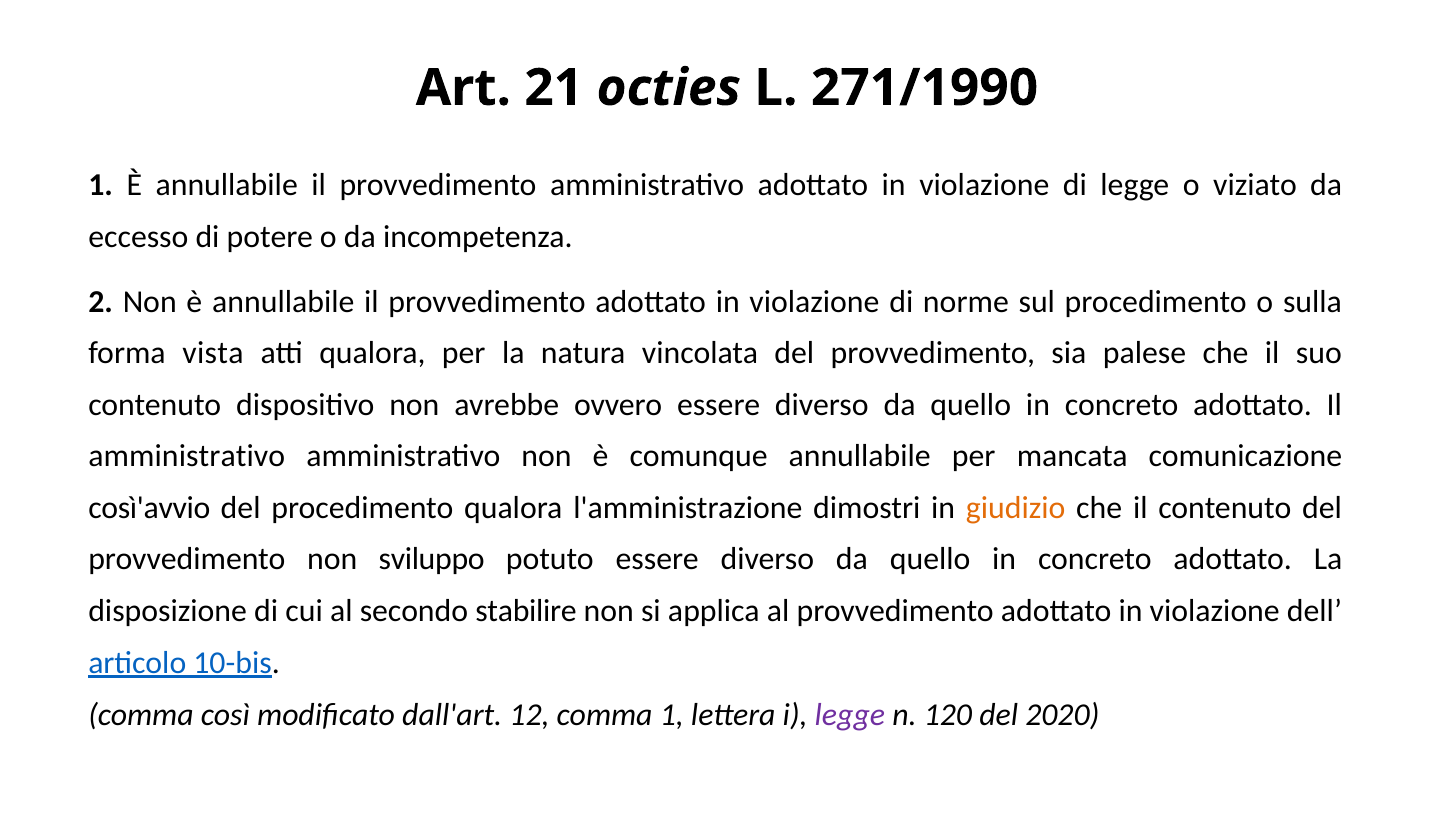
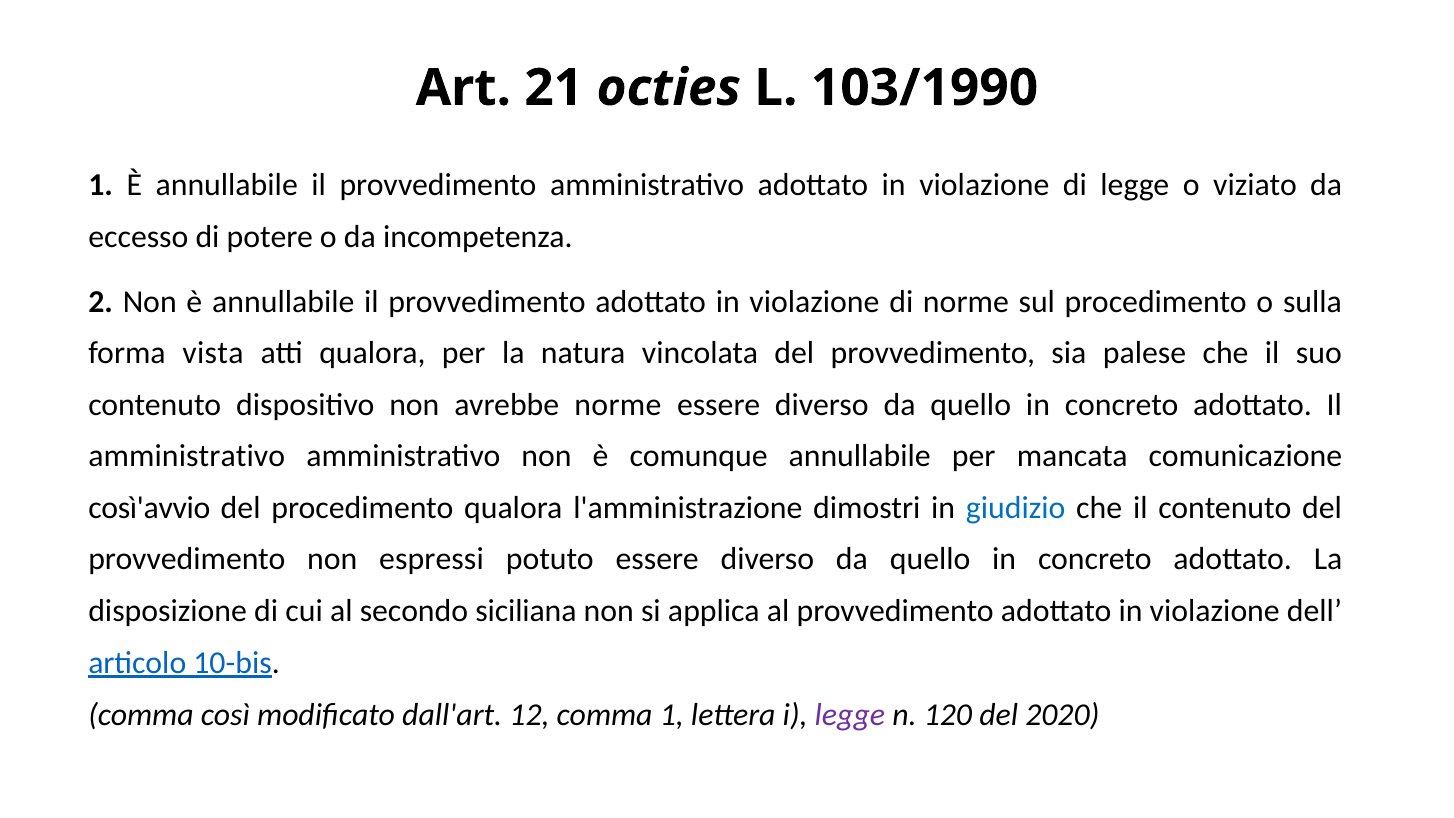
271/1990: 271/1990 -> 103/1990 (925, 88)
avrebbe ovvero: ovvero -> norme (618, 405)
giudizio colour: orange -> blue (1016, 508)
sviluppo: sviluppo -> espressi (431, 559)
stabilire: stabilire -> siciliana (526, 611)
